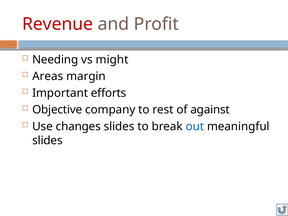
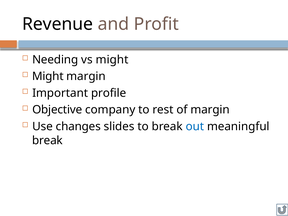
Revenue colour: red -> black (58, 24)
Areas: Areas -> Might (48, 76)
efforts: efforts -> profile (109, 93)
of against: against -> margin (210, 110)
slides: slides -> break (47, 140)
